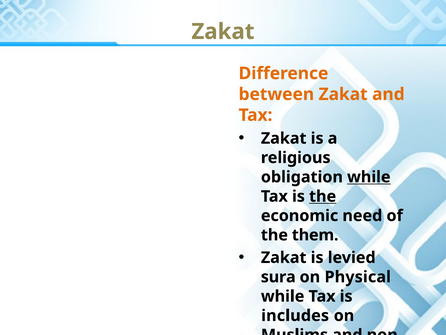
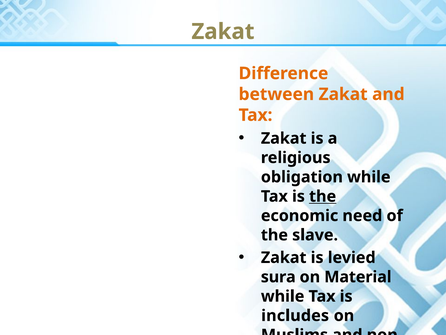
while underline: present -> none (369, 177)
them: them -> slave (315, 235)
Physical: Physical -> Material (358, 277)
